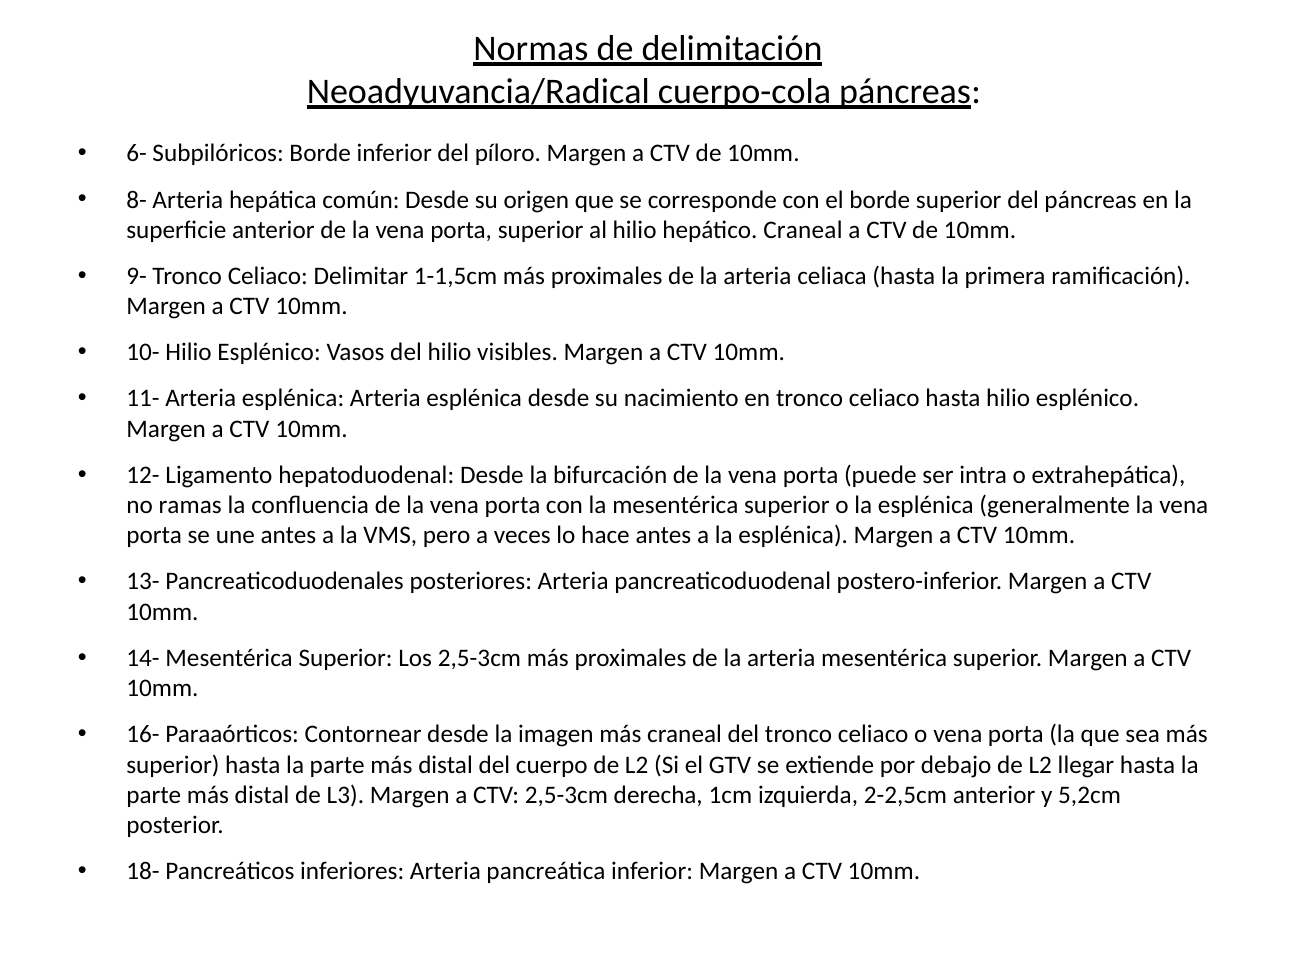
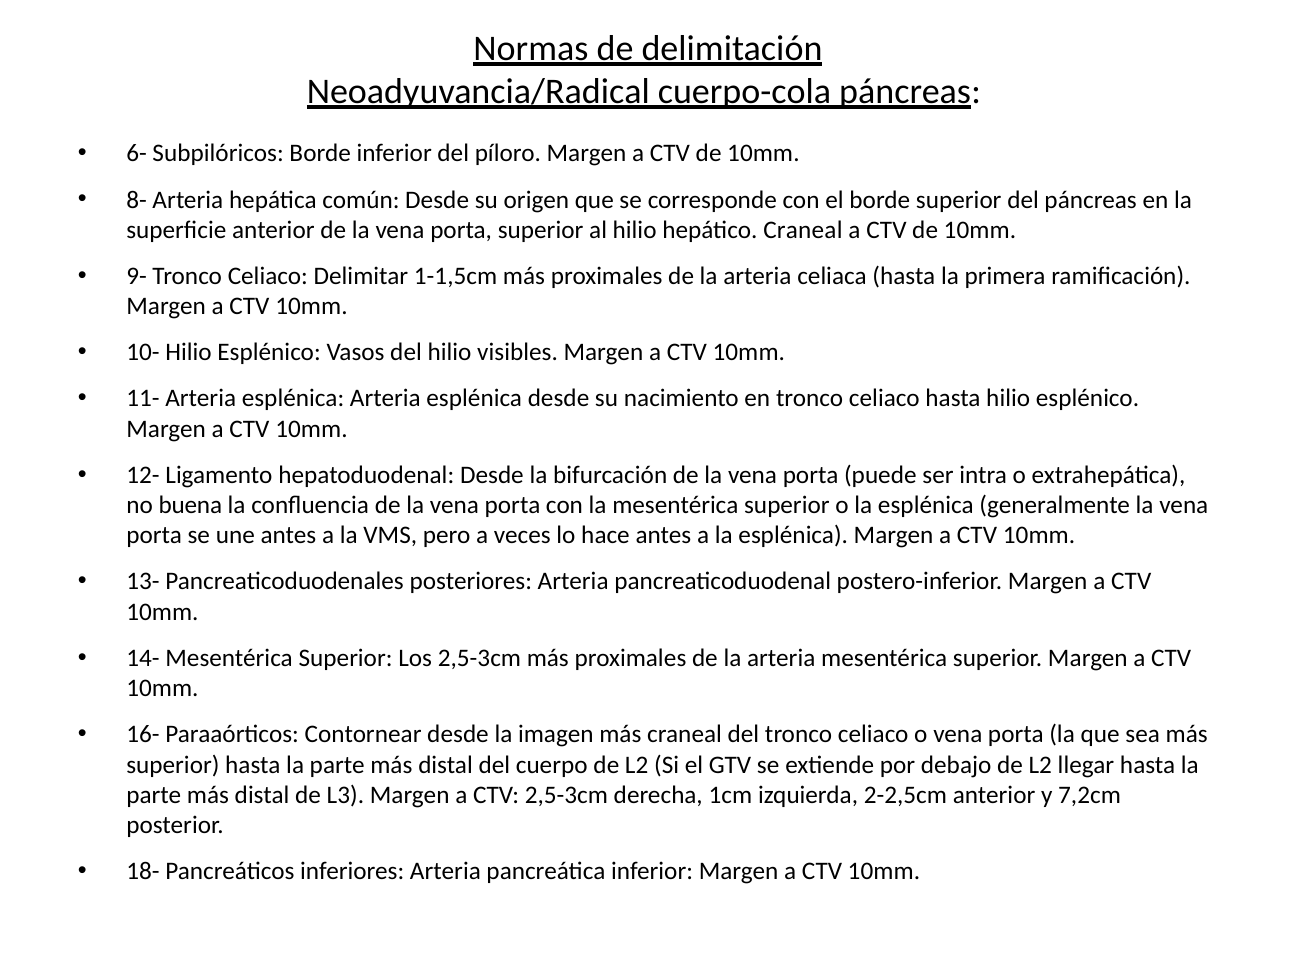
ramas: ramas -> buena (190, 505)
5,2cm: 5,2cm -> 7,2cm (1090, 795)
